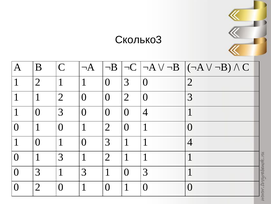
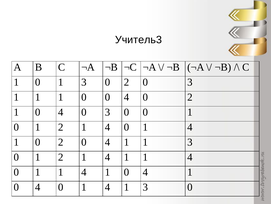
Сколько3: Сколько3 -> Учитель3 (138, 40)
2: 2 -> 0 (38, 82)
1: 1 -> 3 (84, 82)
3: 3 -> 2 (126, 82)
2: 2 -> 3 (190, 82)
1 1 2: 2 -> 1 (61, 97)
0 0 2: 2 -> 4 (126, 97)
3: 3 -> 2 (190, 97)
3: 3 -> 4 (61, 112)
0: 0 -> 3 (108, 112)
4: 4 -> 0 (145, 112)
0: 0 -> 2 (61, 127)
2: 2 -> 4 (108, 127)
0: 0 -> 4 (190, 127)
1: 1 -> 2 (61, 142)
3: 3 -> 4 (108, 142)
1 1 4: 4 -> 3 (190, 142)
3: 3 -> 2 (61, 157)
2: 2 -> 4 (108, 157)
1: 1 -> 4 (190, 157)
3: 3 -> 1 (38, 172)
3: 3 -> 4 (84, 172)
3: 3 -> 4 (145, 172)
2: 2 -> 4 (38, 186)
0: 0 -> 4 (108, 186)
0: 0 -> 3 (145, 186)
